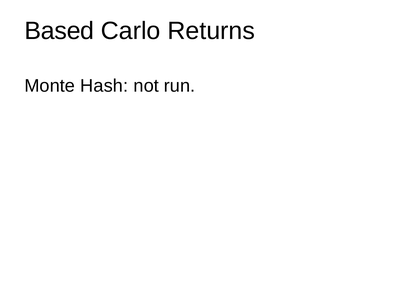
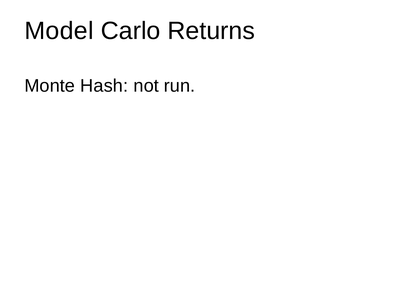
Based: Based -> Model (59, 31)
